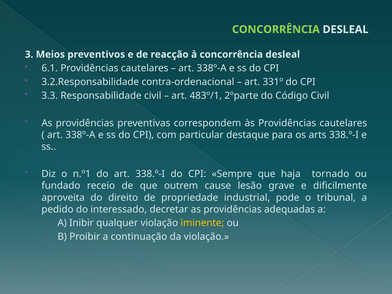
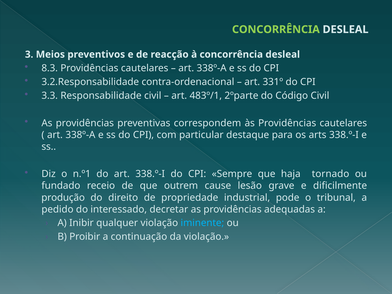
6.1: 6.1 -> 8.3 (50, 68)
aproveita: aproveita -> produção (63, 198)
iminente colour: yellow -> light blue (202, 223)
